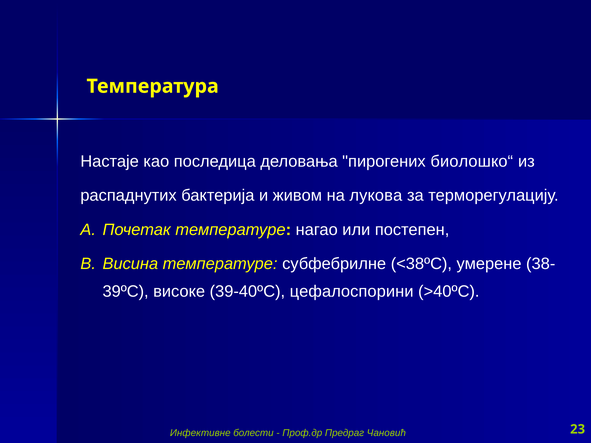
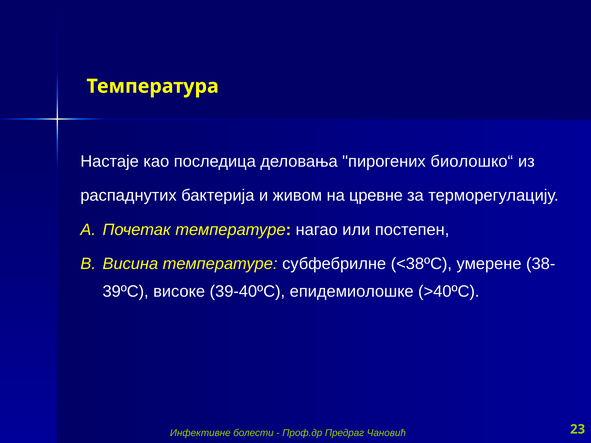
лукова: лукова -> цревне (376, 196)
цефалоспорини: цефалоспорини -> епидемиолошке (352, 291)
